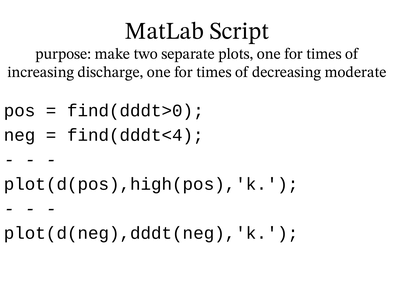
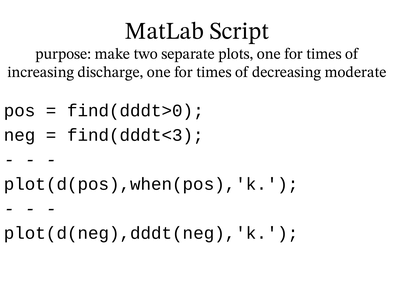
find(dddt<4: find(dddt<4 -> find(dddt<3 (135, 135)
plot(d(pos),high(pos),'k: plot(d(pos),high(pos),'k -> plot(d(pos),when(pos),'k (151, 184)
